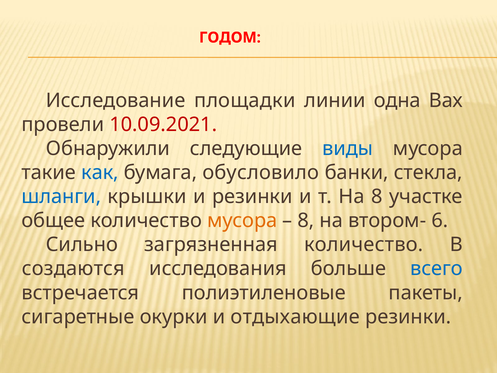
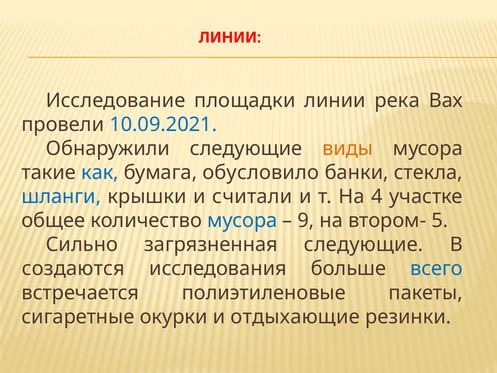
ГОДОМ: ГОДОМ -> ЛИНИИ (230, 38)
одна: одна -> река (397, 100)
10.09.2021 colour: red -> blue (163, 124)
виды colour: blue -> orange (348, 148)
и резинки: резинки -> считали (252, 196)
На 8: 8 -> 4 (377, 196)
мусора colour: orange -> blue (242, 220)
8: 8 -> 9 (306, 220)
6: 6 -> 5 (440, 220)
загрязненная количество: количество -> следующие (364, 244)
